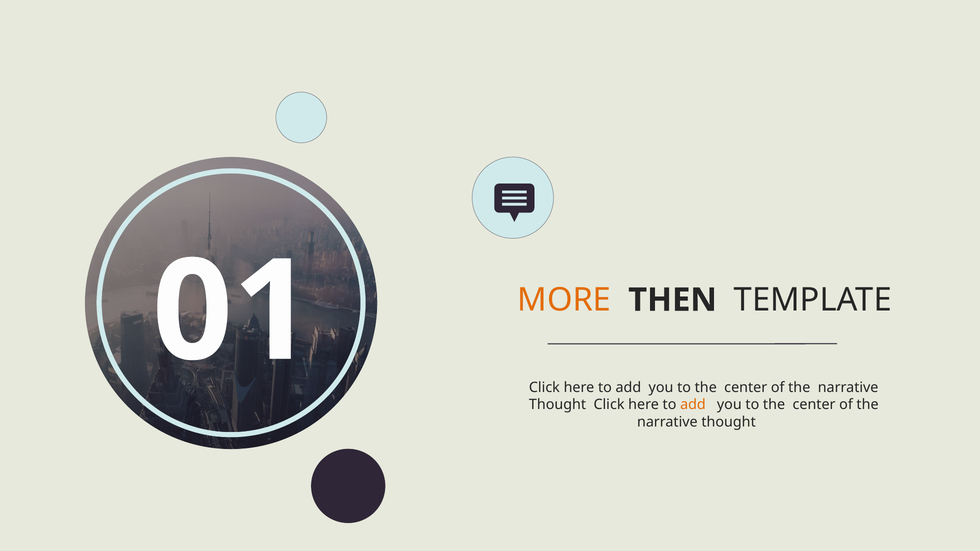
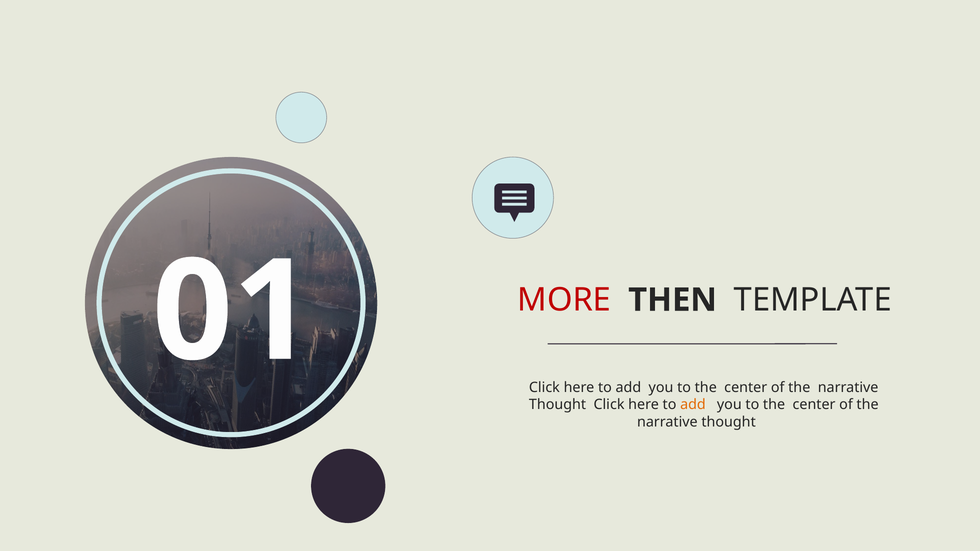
MORE colour: orange -> red (564, 300)
